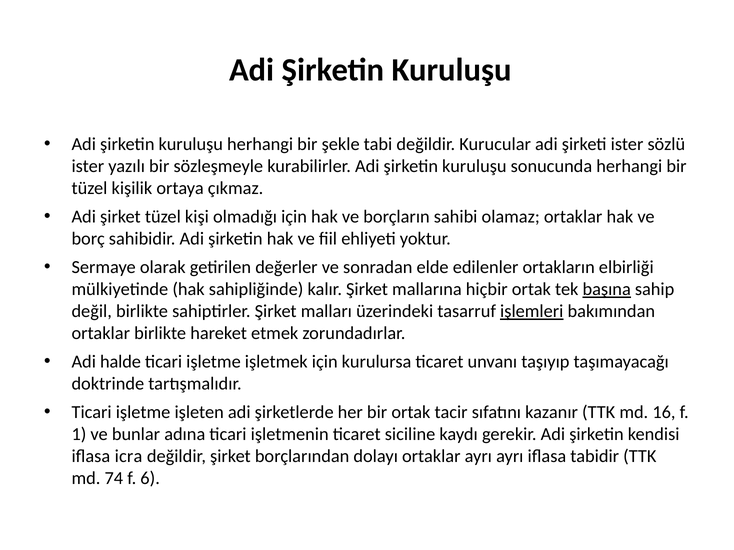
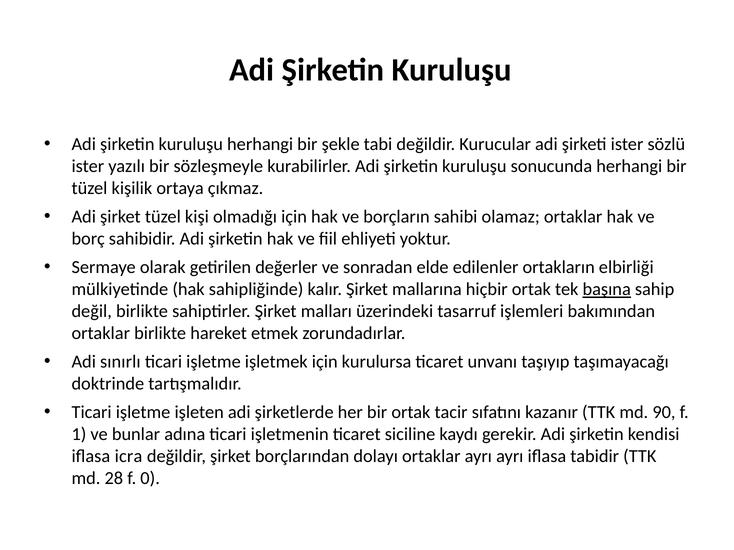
işlemleri underline: present -> none (532, 312)
halde: halde -> sınırlı (120, 362)
16: 16 -> 90 (664, 413)
74: 74 -> 28 (114, 479)
6: 6 -> 0 (150, 479)
